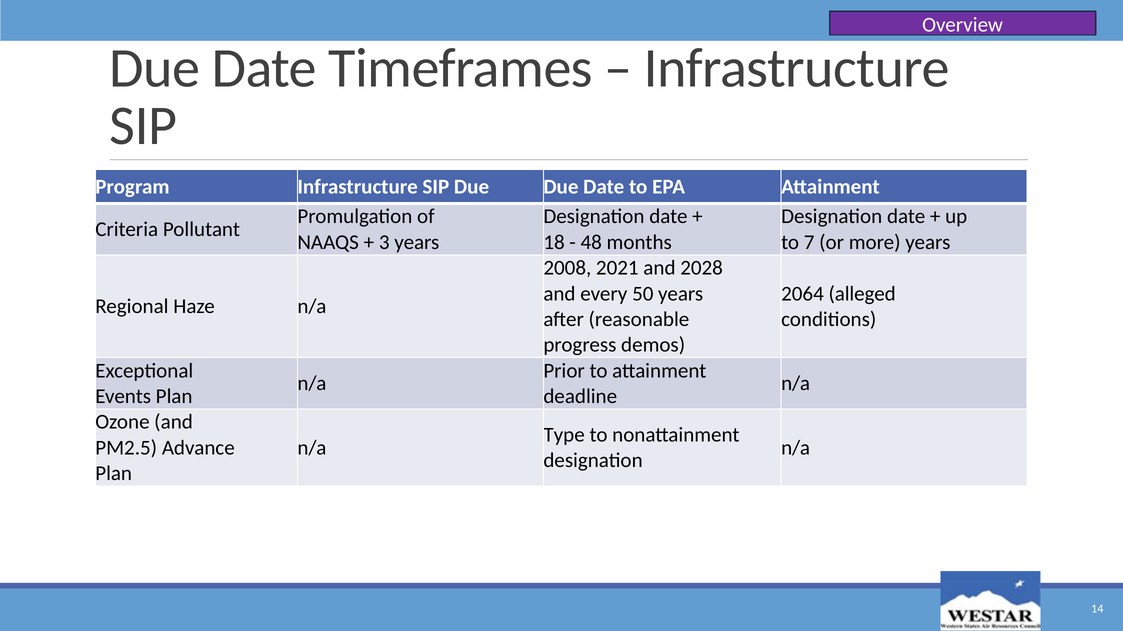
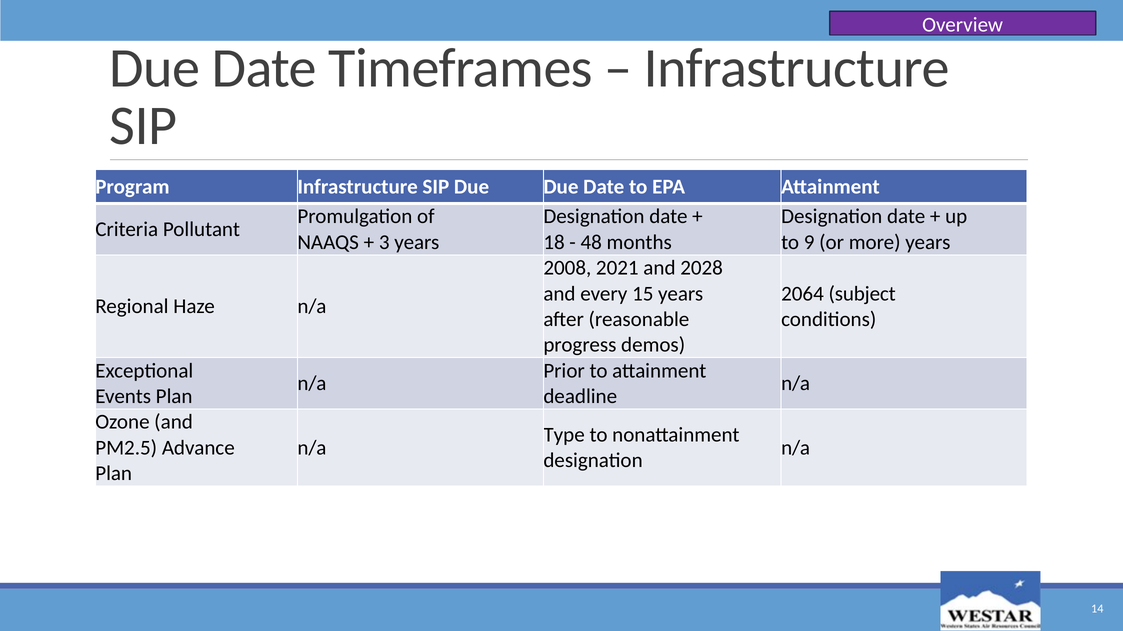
7: 7 -> 9 (809, 242)
50: 50 -> 15 (643, 294)
alleged: alleged -> subject (862, 294)
